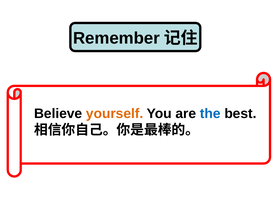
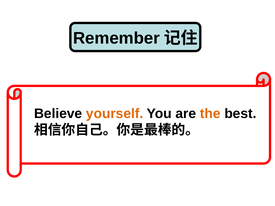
the colour: blue -> orange (210, 114)
